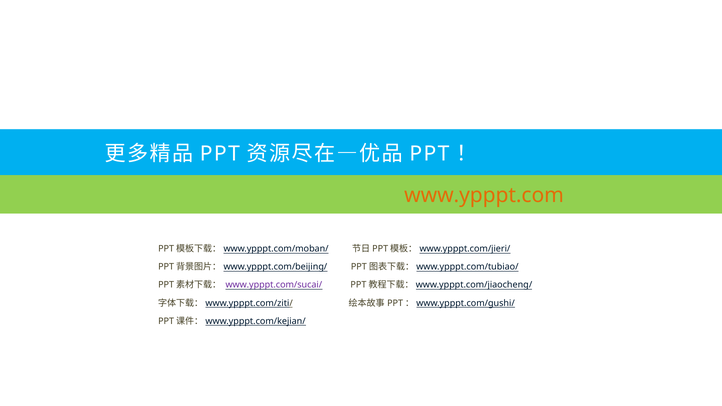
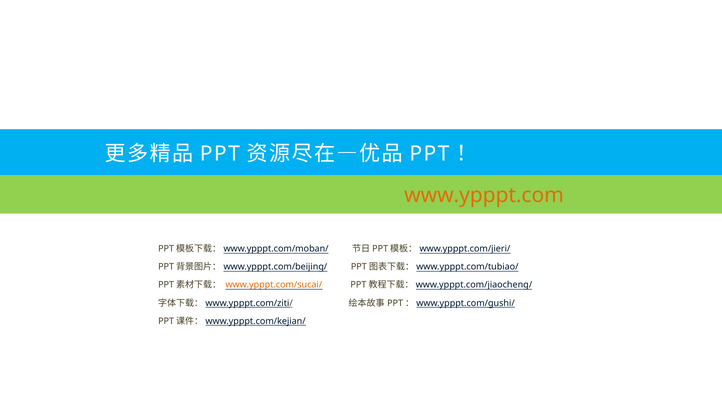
www.ypppt.com/sucai/ colour: purple -> orange (274, 285)
